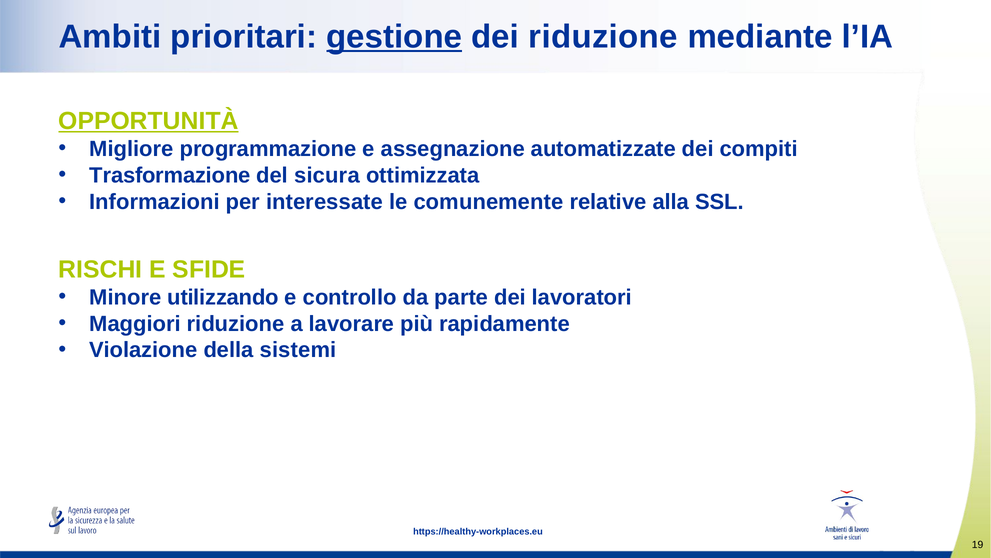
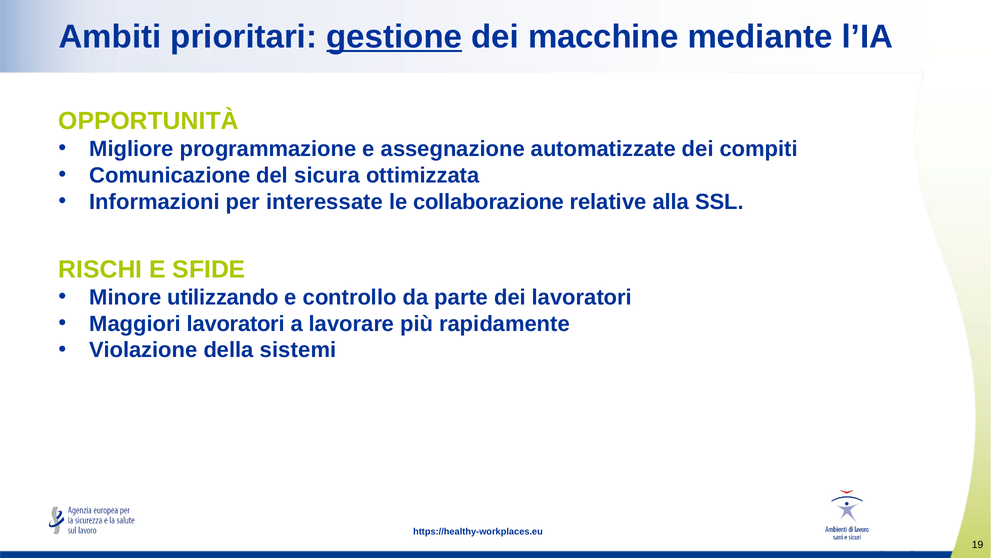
dei riduzione: riduzione -> macchine (603, 37)
OPPORTUNITÀ underline: present -> none (149, 121)
Trasformazione: Trasformazione -> Comunicazione (170, 175)
comunemente: comunemente -> collaborazione (489, 202)
Maggiori riduzione: riduzione -> lavoratori (236, 323)
